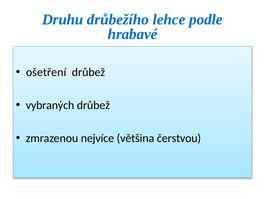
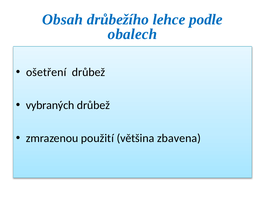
Druhu: Druhu -> Obsah (63, 20)
hrabavé: hrabavé -> obalech (132, 34)
nejvíce: nejvíce -> použití (97, 138)
čerstvou: čerstvou -> zbavena (179, 138)
